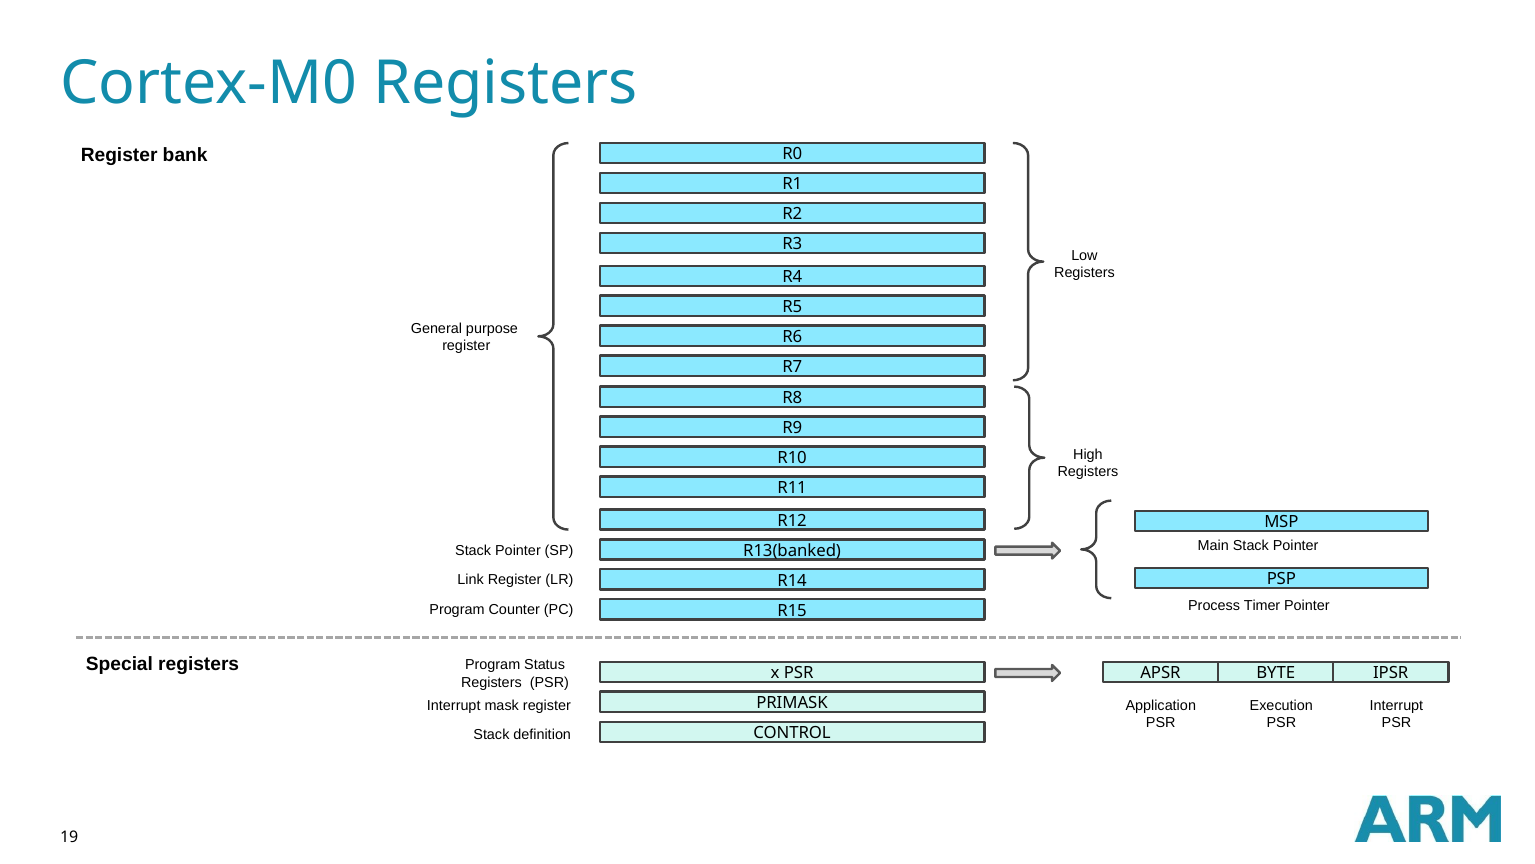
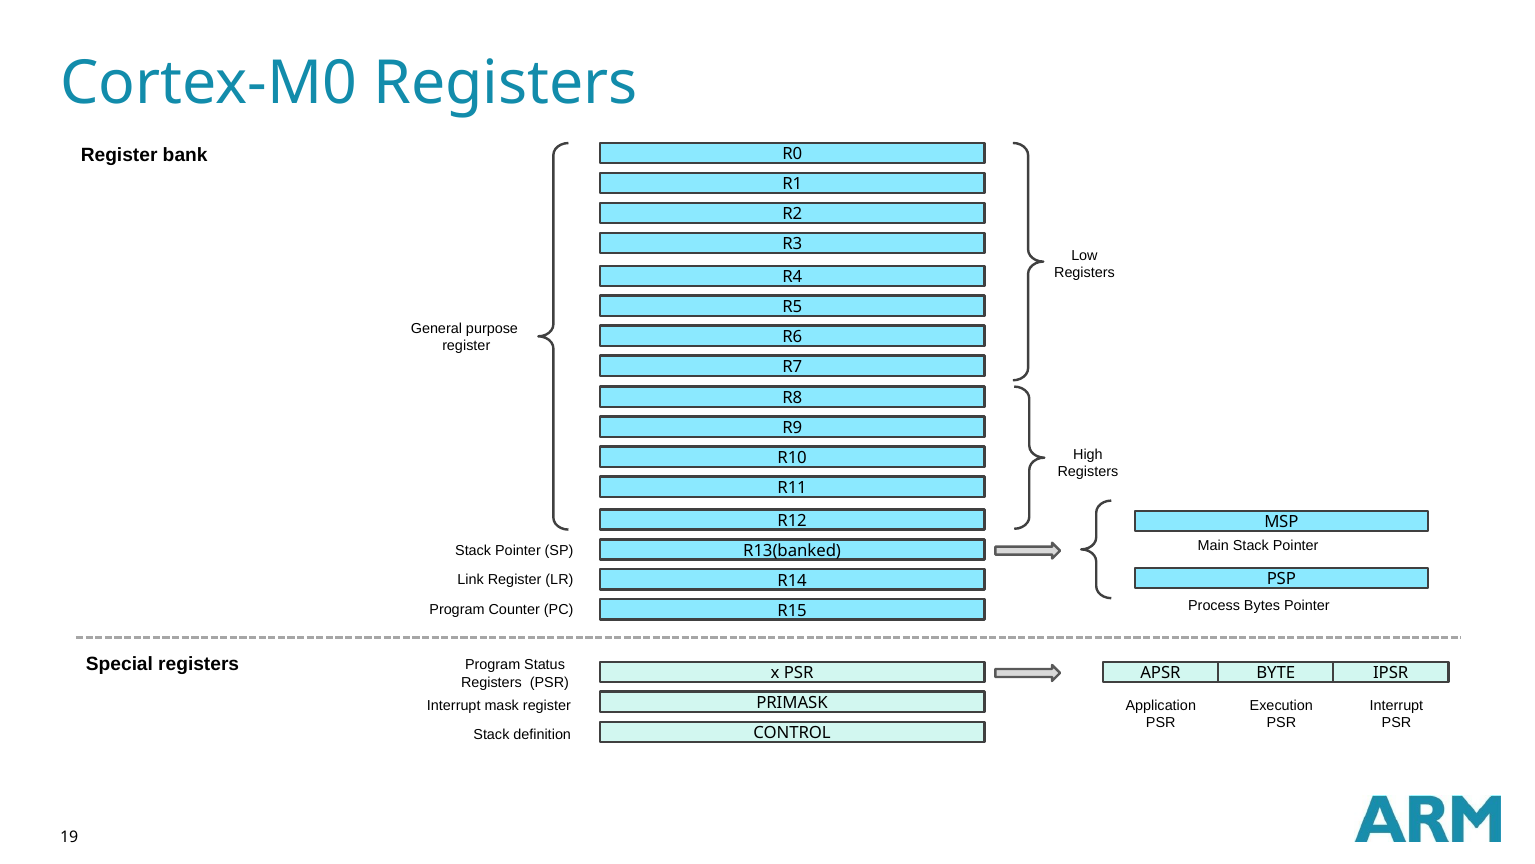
Timer: Timer -> Bytes (1262, 606)
